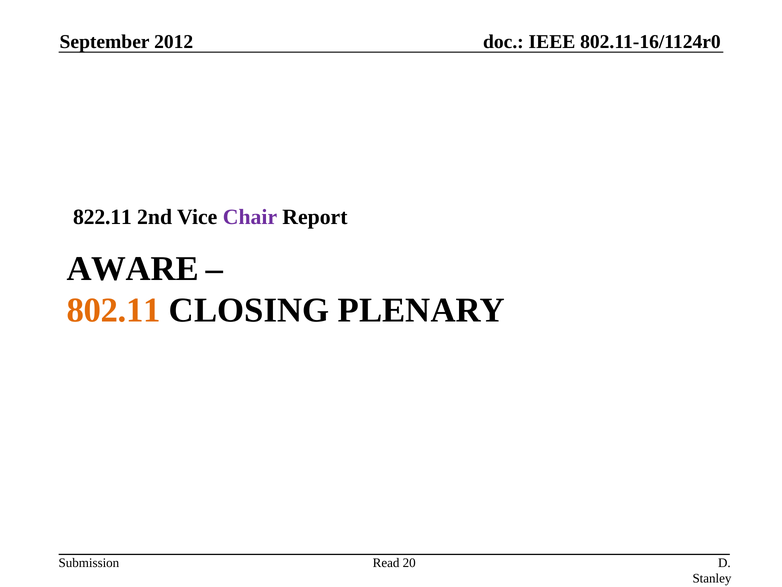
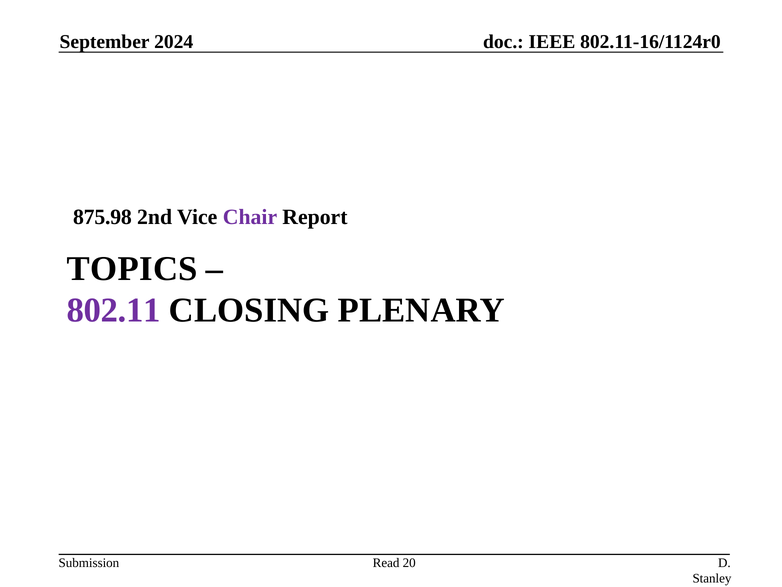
2012: 2012 -> 2024 (174, 42)
822.11: 822.11 -> 875.98 (102, 217)
AWARE: AWARE -> TOPICS (132, 268)
802.11 colour: orange -> purple (114, 310)
